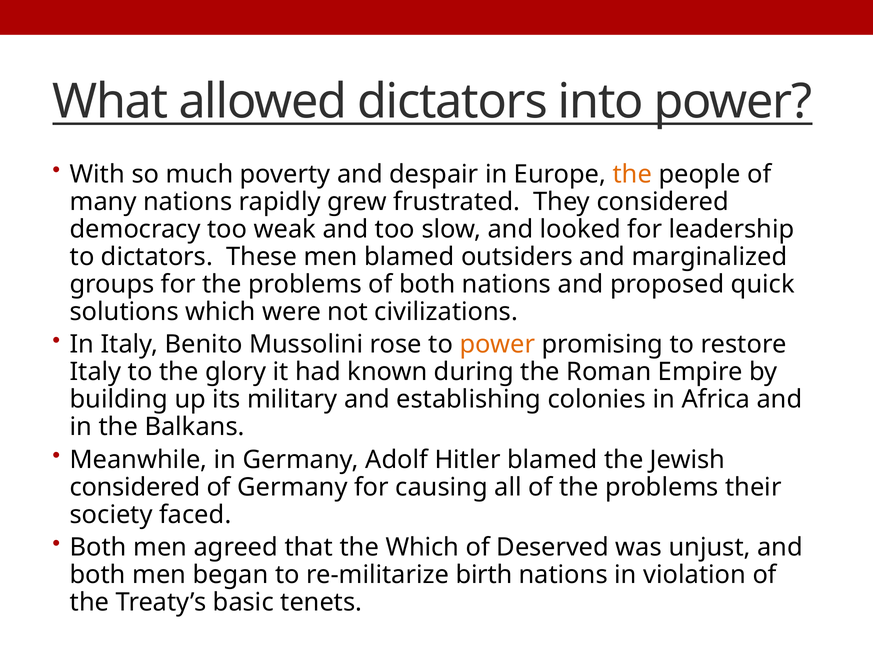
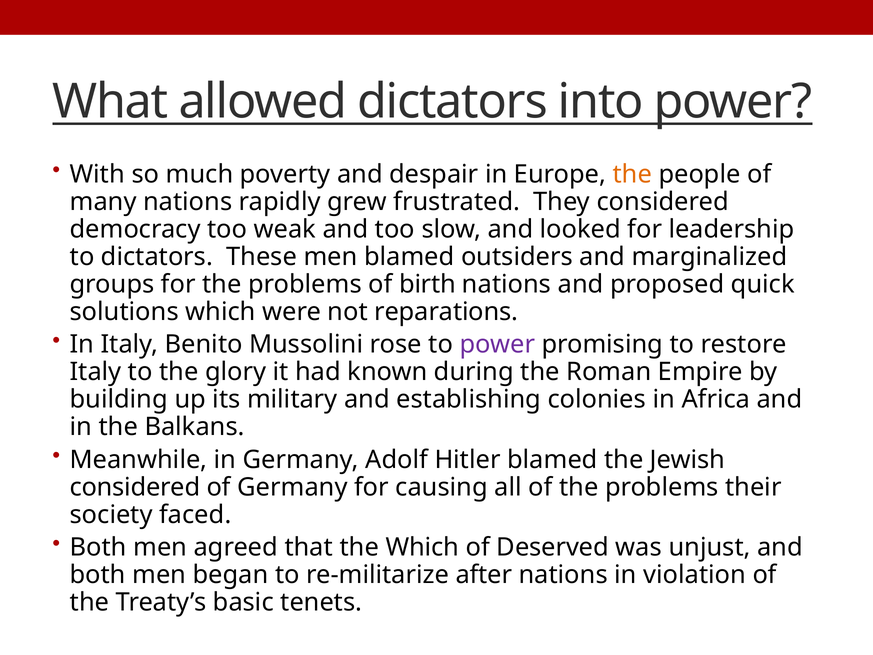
of both: both -> birth (427, 284)
civilizations: civilizations -> reparations (446, 312)
power colour: orange -> purple (497, 344)
birth: birth -> after (484, 575)
